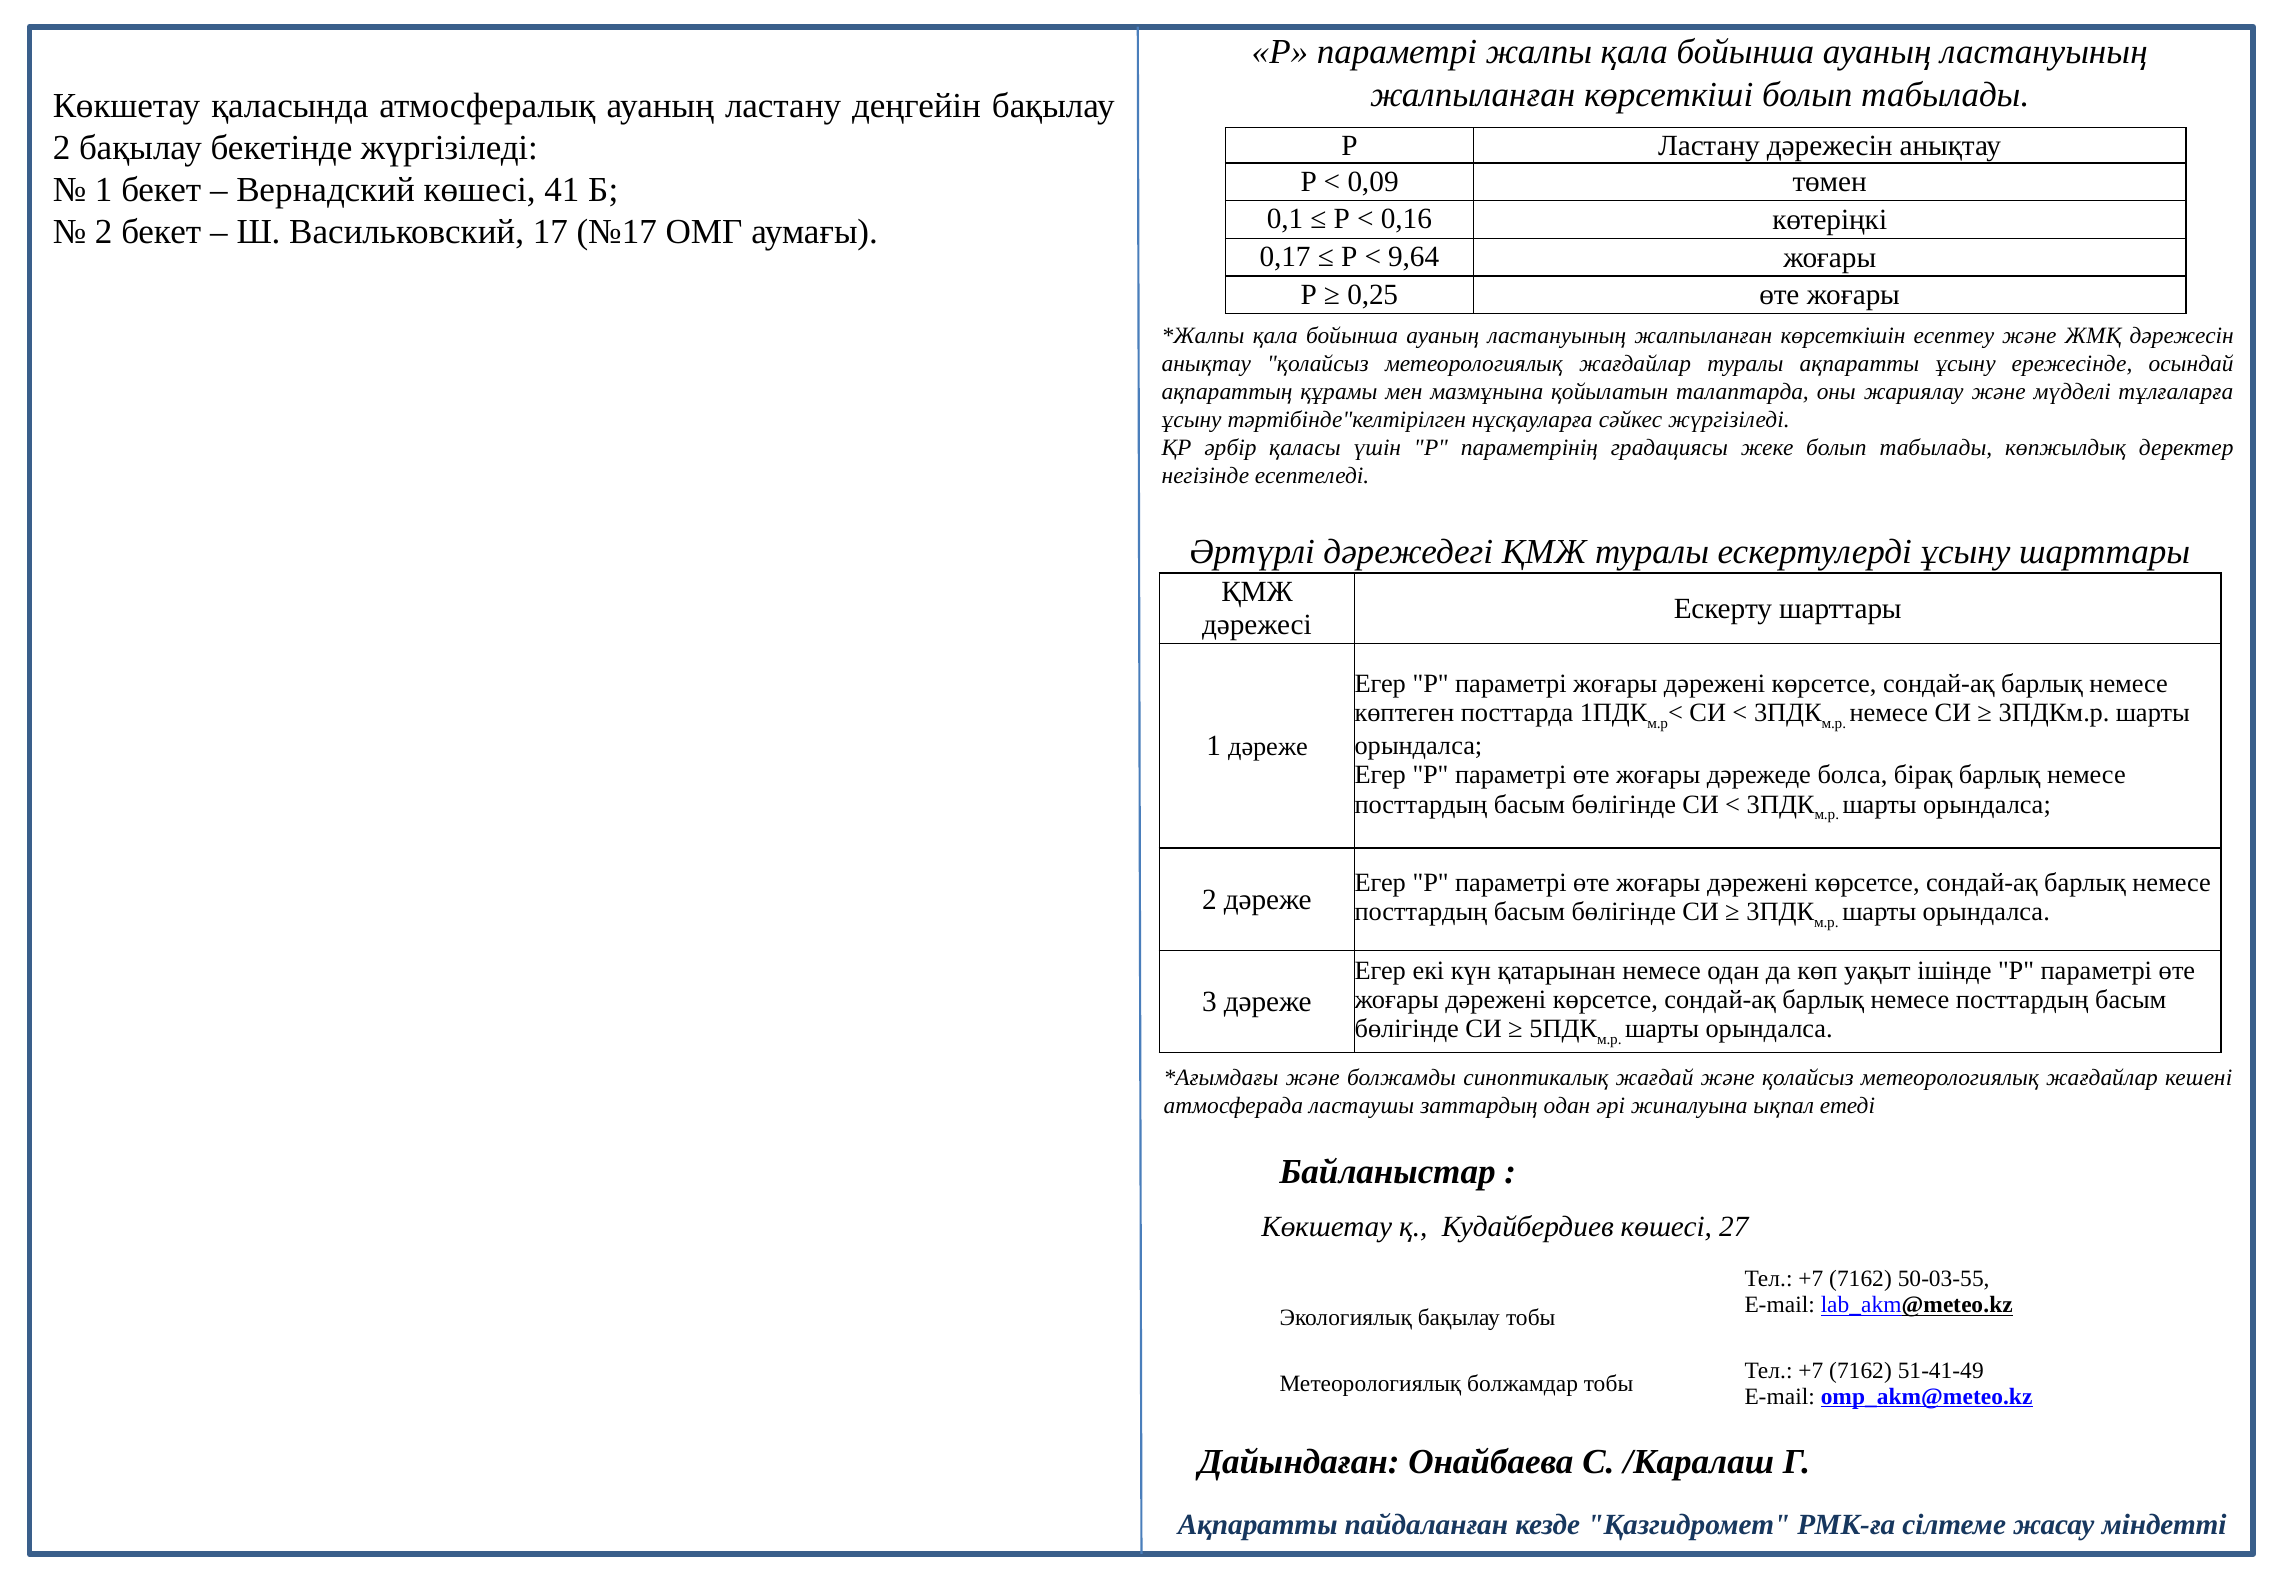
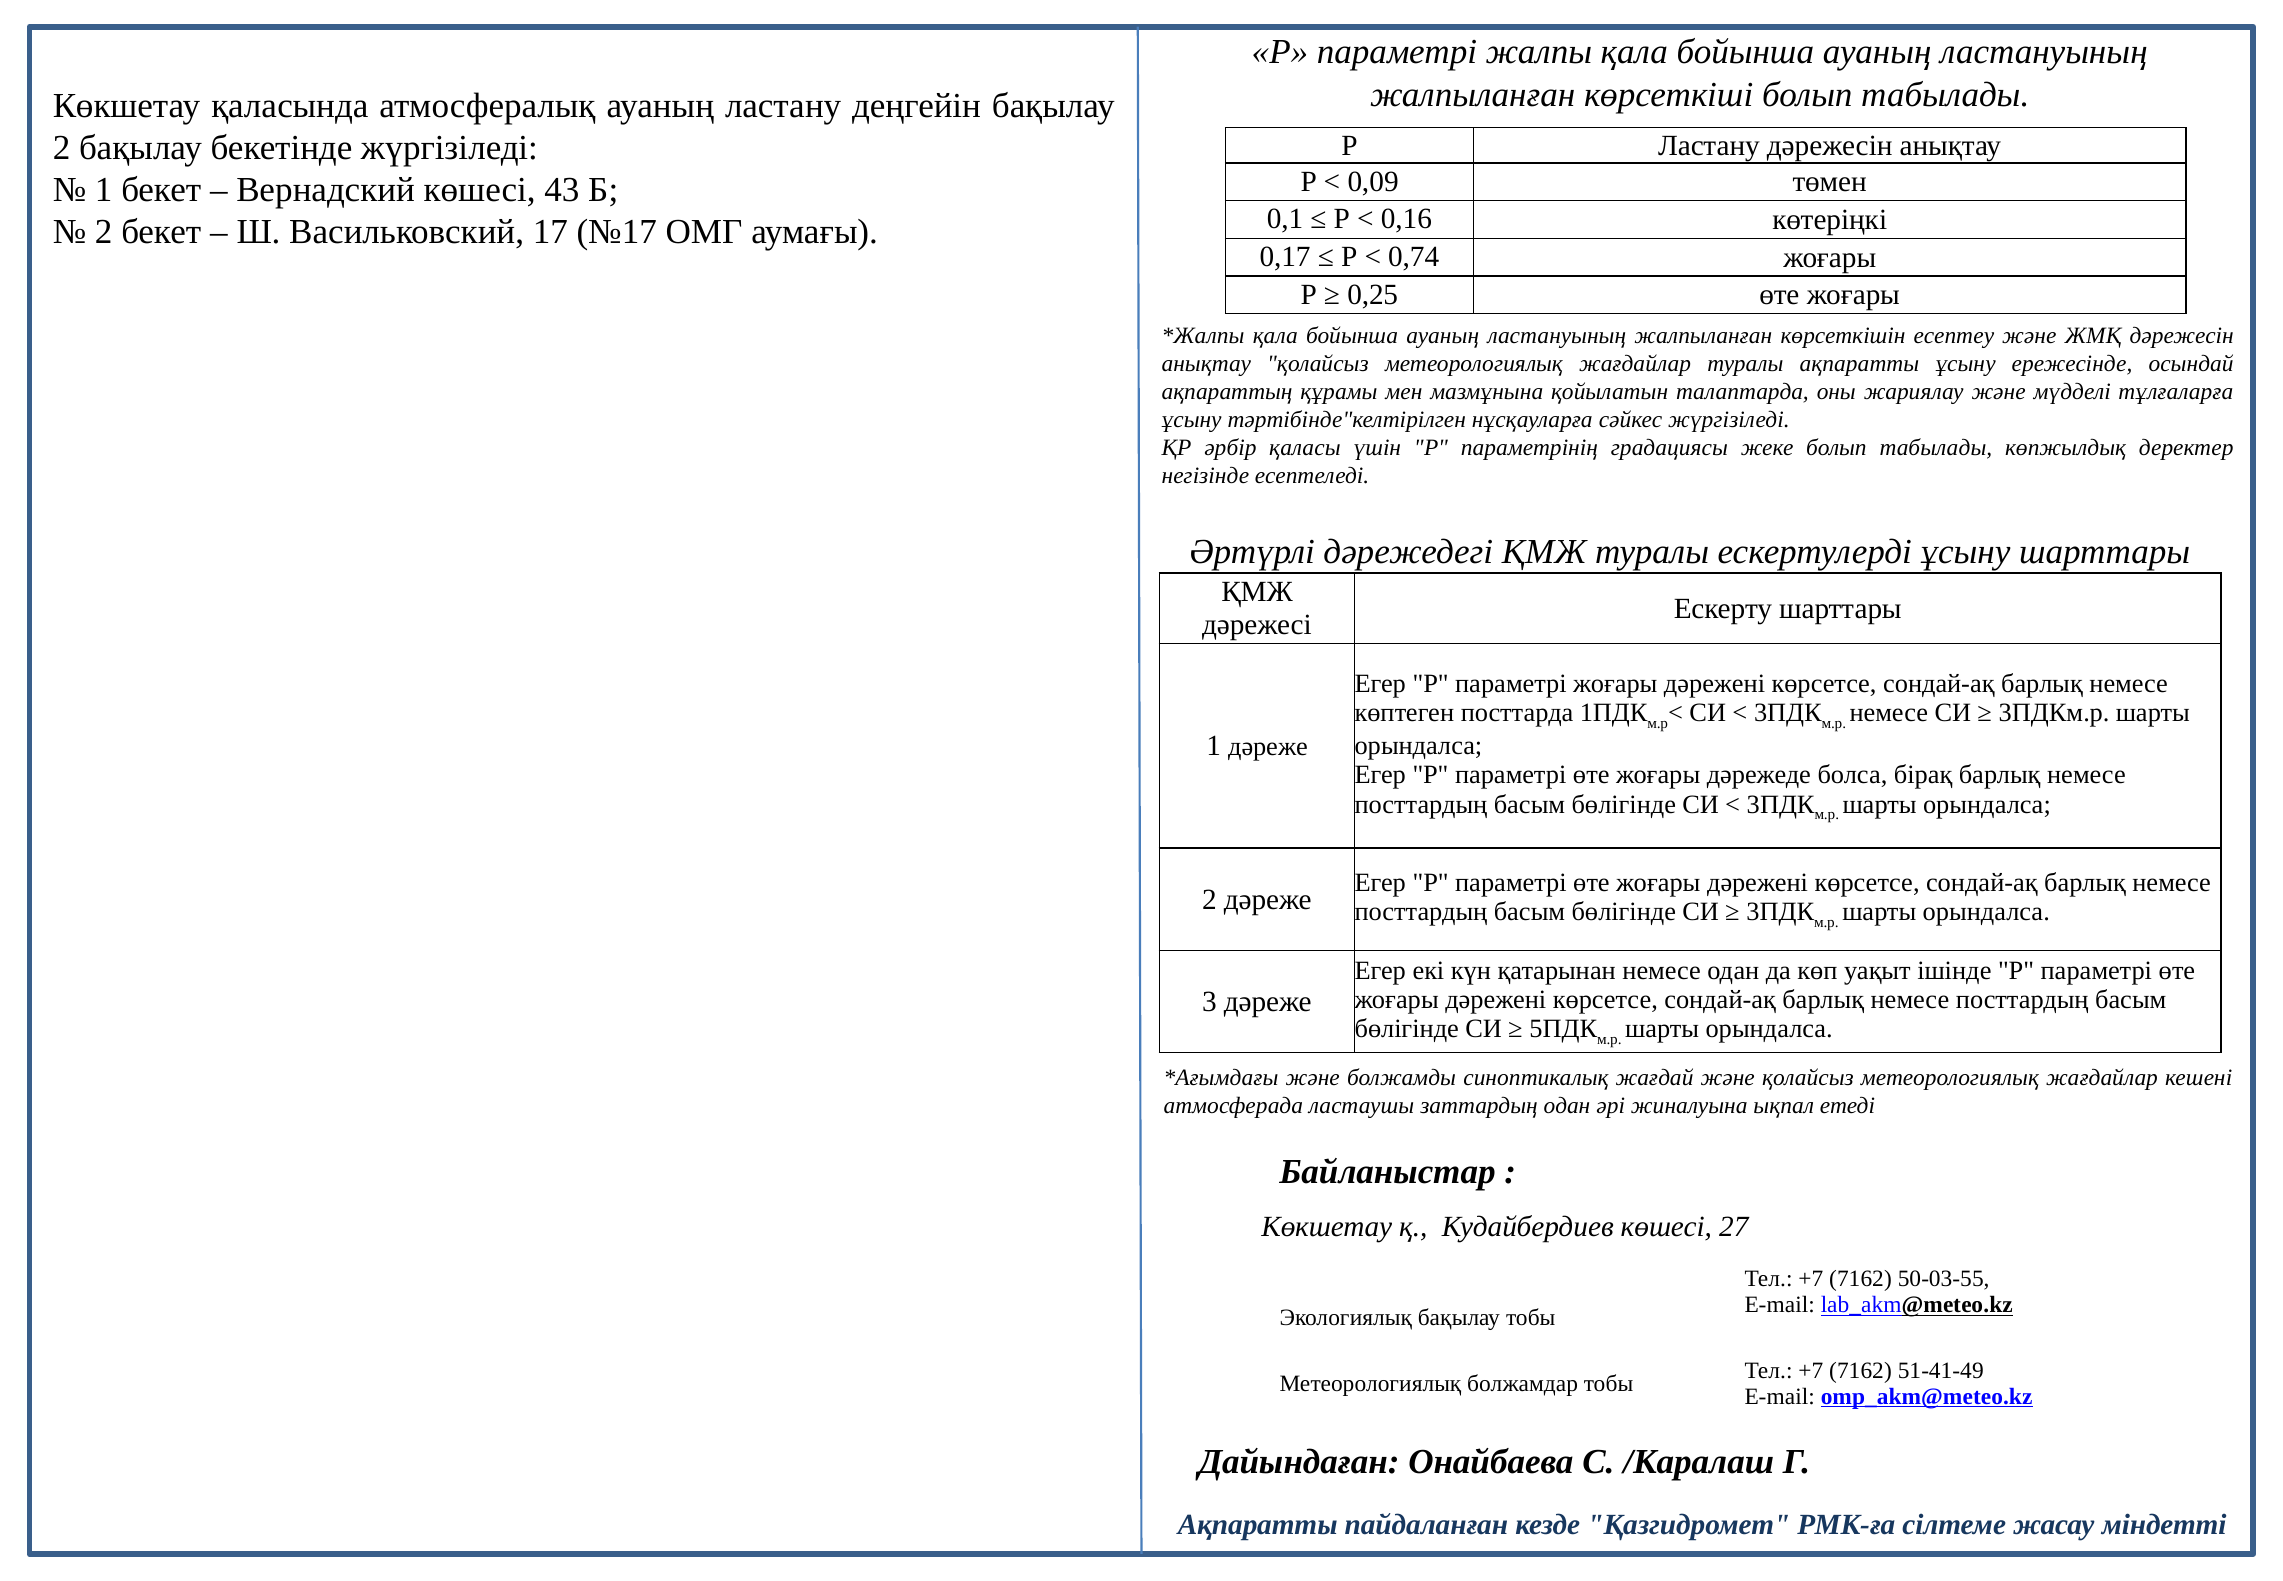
41: 41 -> 43 (562, 190)
9,64: 9,64 -> 0,74 (1414, 257)
